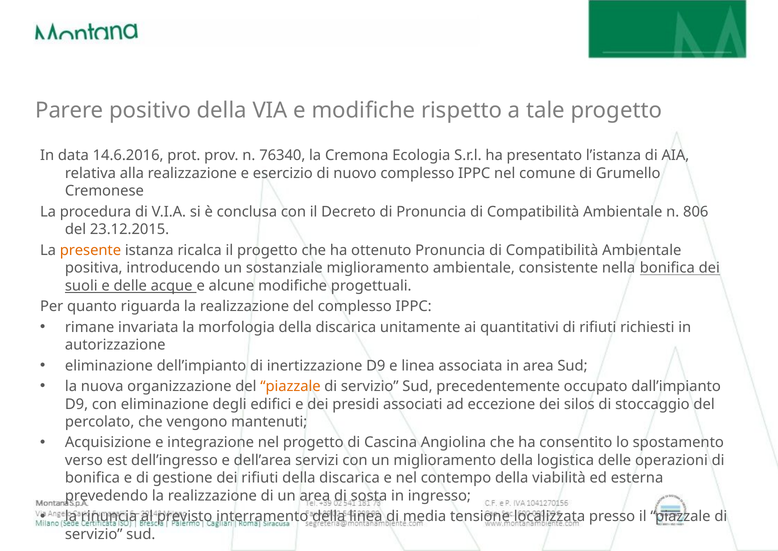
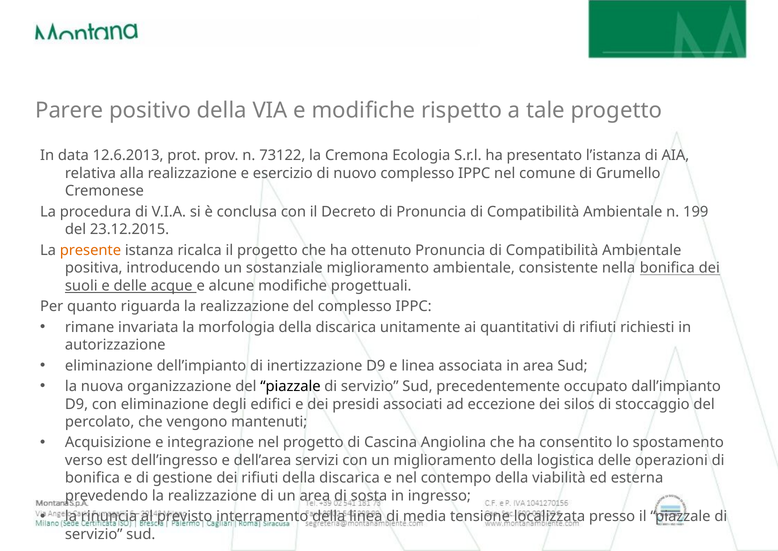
14.6.2016: 14.6.2016 -> 12.6.2013 (128, 155)
76340: 76340 -> 73122 (282, 155)
806: 806 -> 199 (696, 212)
piazzale colour: orange -> black (290, 386)
